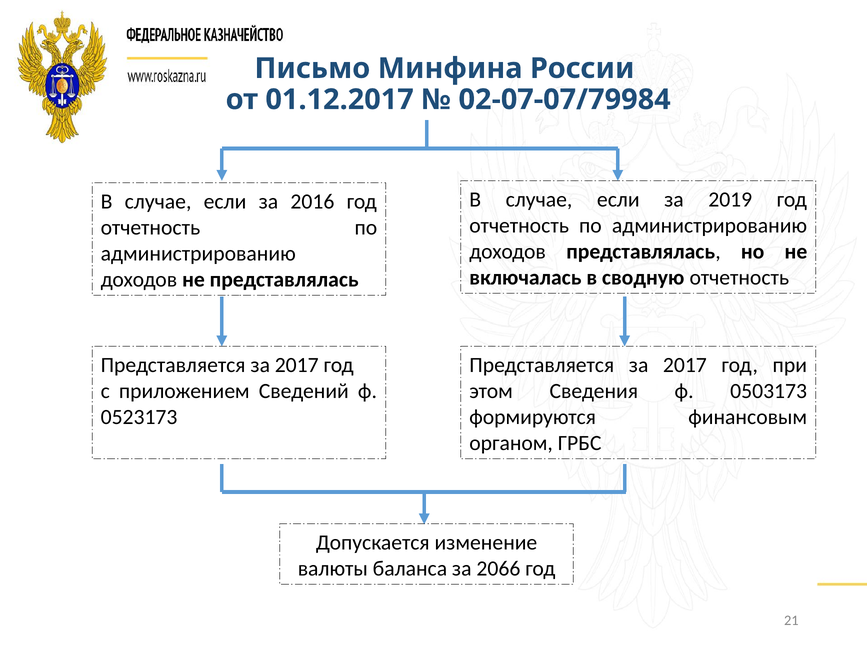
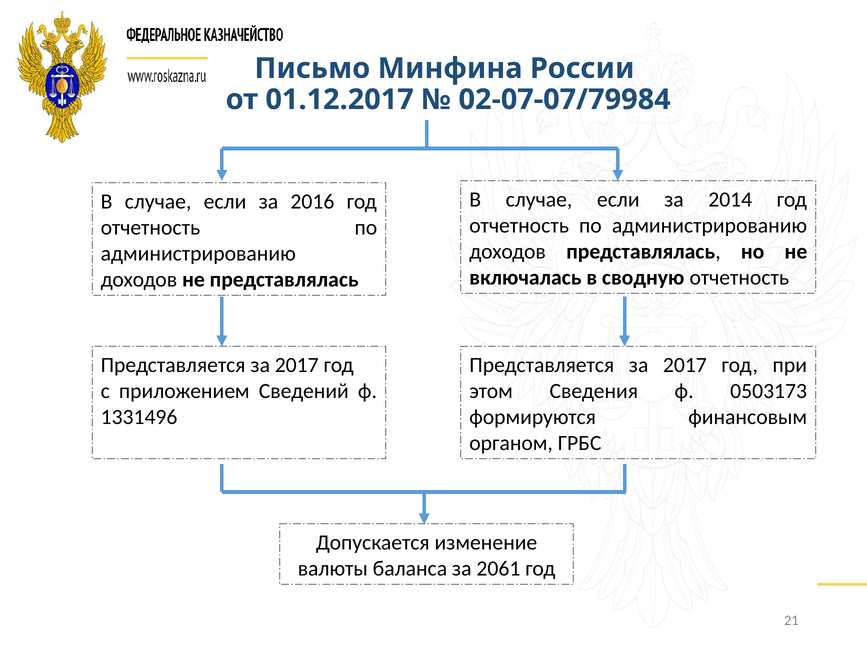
2019: 2019 -> 2014 (730, 200)
0523173: 0523173 -> 1331496 (139, 417)
2066: 2066 -> 2061 (498, 569)
